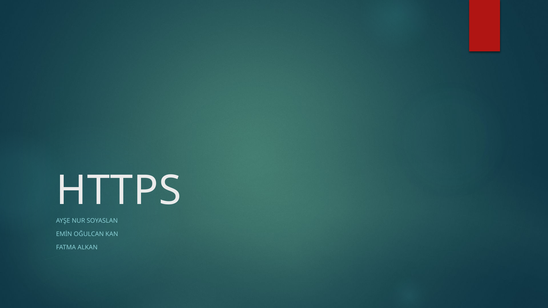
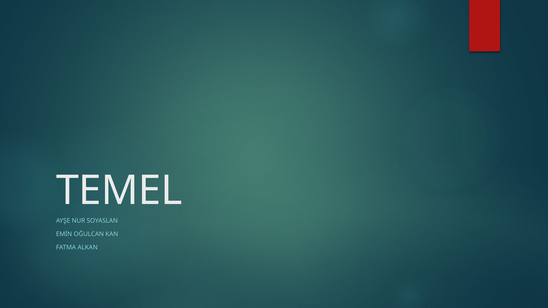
HTTPS: HTTPS -> TEMEL (119, 191)
